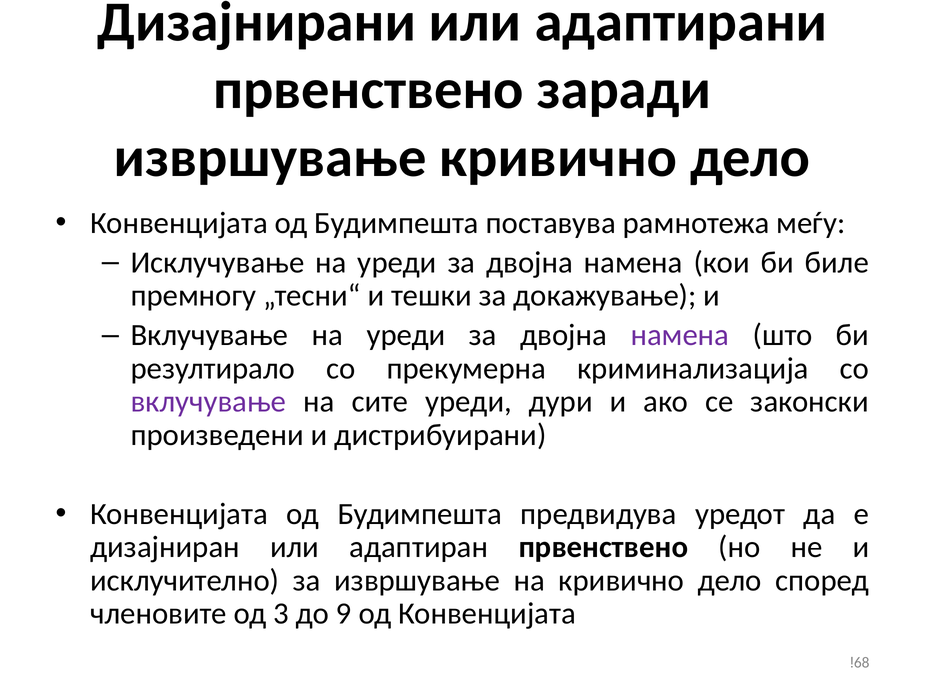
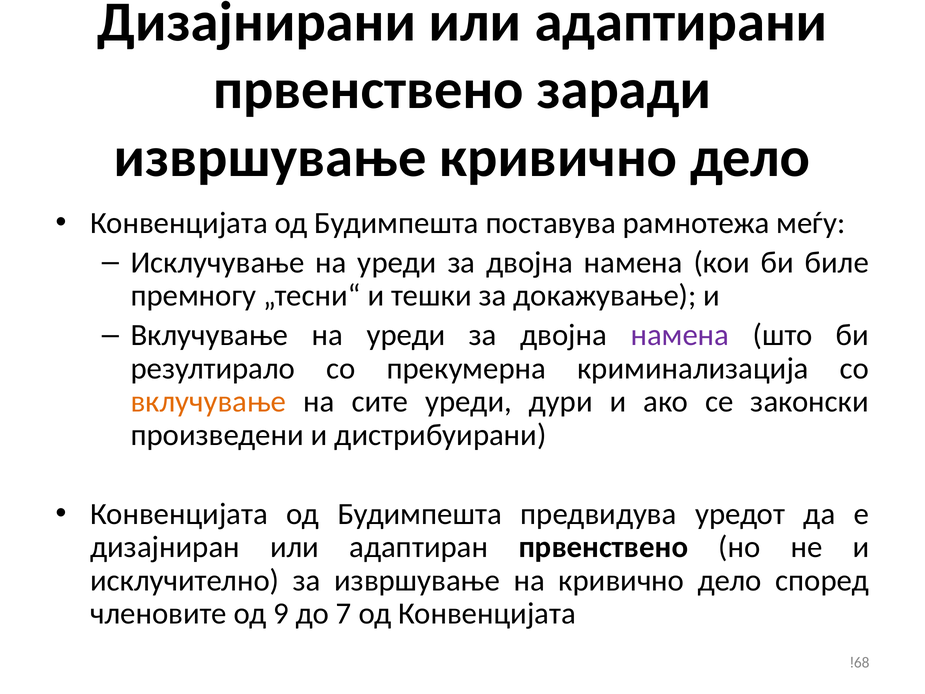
вклучување colour: purple -> orange (208, 402)
3: 3 -> 9 (281, 614)
9: 9 -> 7 (344, 614)
